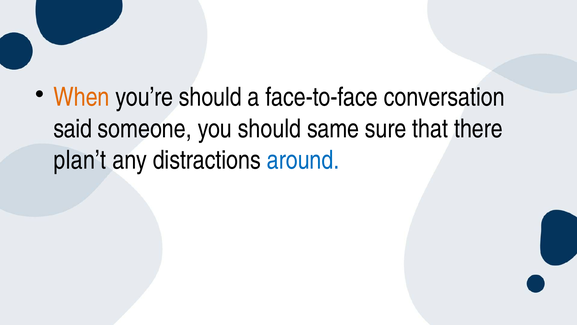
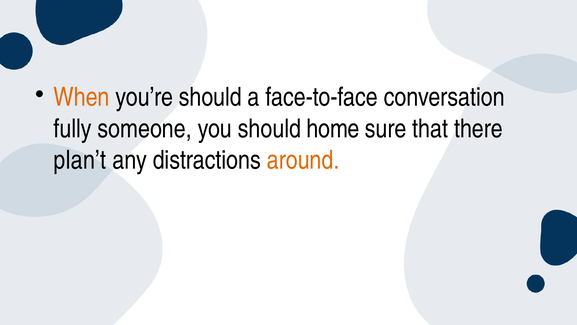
said: said -> fully (73, 129)
same: same -> home (333, 129)
around colour: blue -> orange (303, 160)
